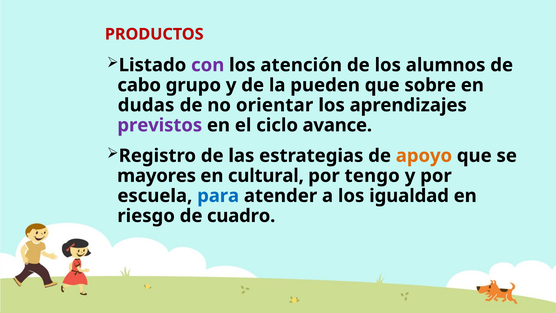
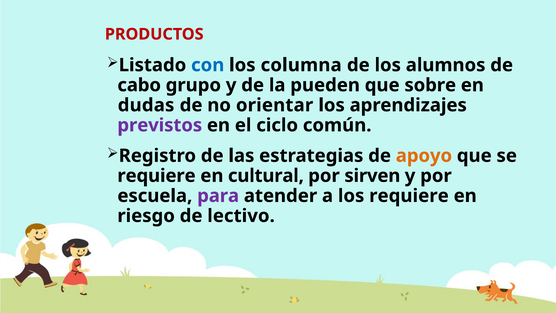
con colour: purple -> blue (208, 65)
atención: atención -> columna (301, 65)
avance: avance -> común (337, 125)
mayores: mayores -> requiere (156, 176)
tengo: tengo -> sirven (372, 176)
para colour: blue -> purple (218, 196)
los igualdad: igualdad -> requiere (409, 196)
cuadro: cuadro -> lectivo (241, 216)
